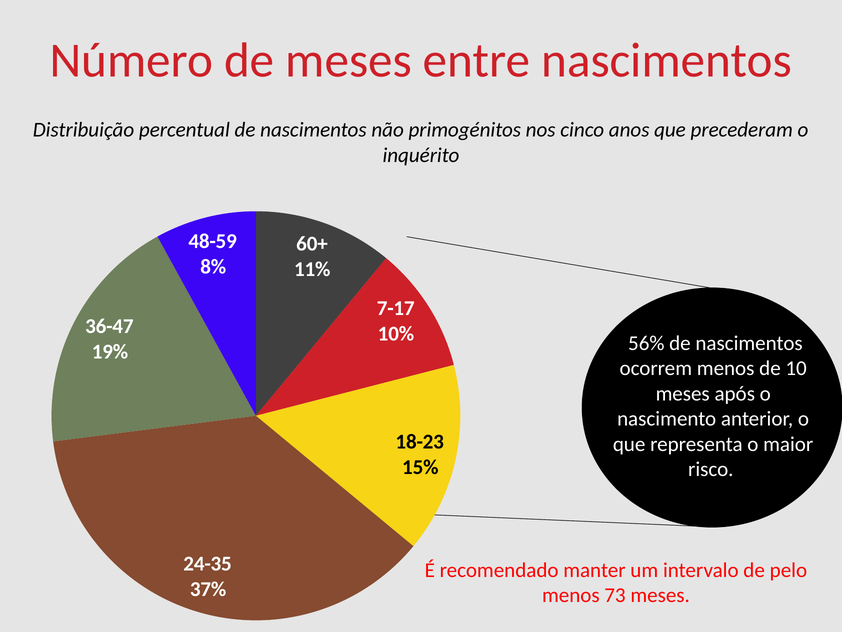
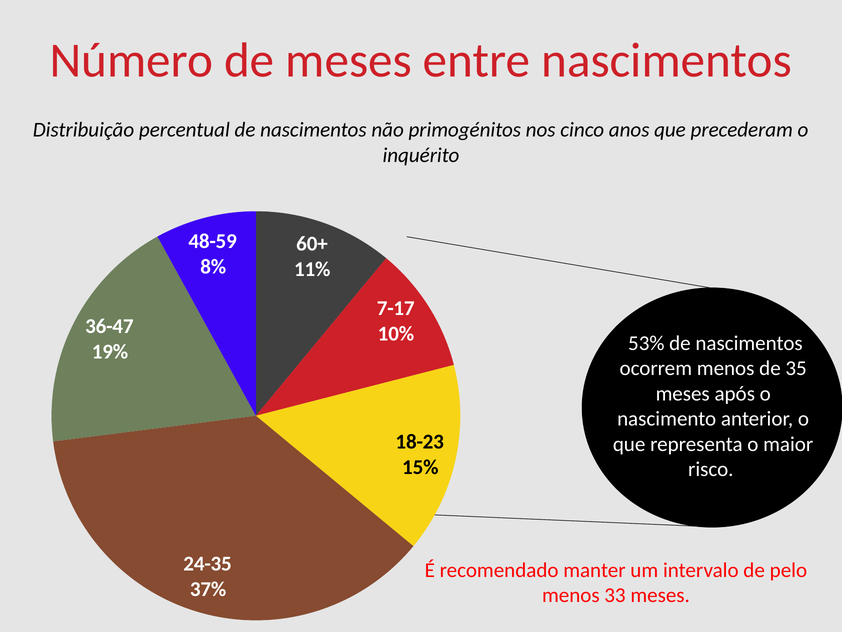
56%: 56% -> 53% (646, 343)
10: 10 -> 35 (796, 368)
73: 73 -> 33 (615, 595)
